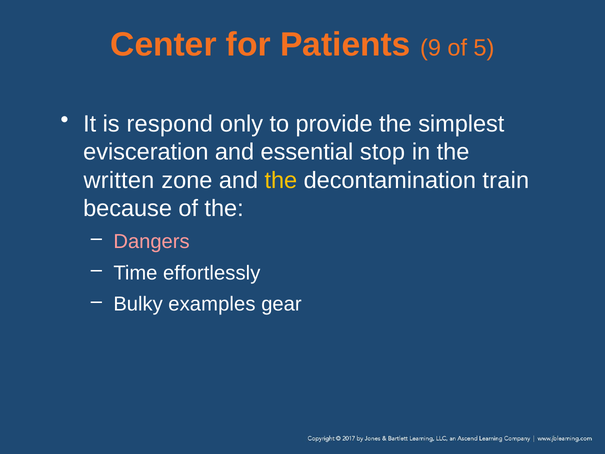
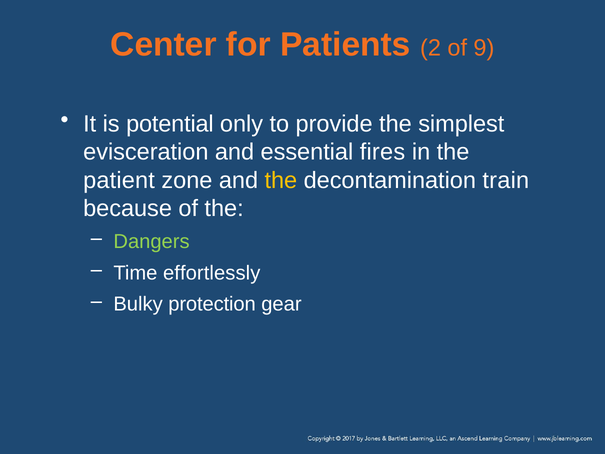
9: 9 -> 2 (431, 48)
5: 5 -> 9 (484, 48)
respond: respond -> potential (170, 124)
stop: stop -> fires (382, 152)
written: written -> patient (119, 180)
Dangers colour: pink -> light green (152, 241)
examples: examples -> protection (212, 304)
